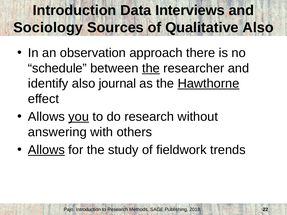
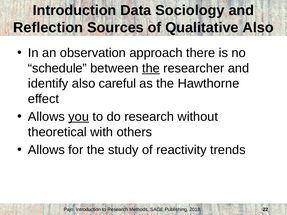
Interviews: Interviews -> Sociology (190, 10)
Sociology: Sociology -> Reflection (48, 28)
journal: journal -> careful (117, 84)
Hawthorne underline: present -> none (208, 84)
answering: answering -> theoretical (57, 132)
Allows underline: present -> none (46, 150)
fieldwork: fieldwork -> reactivity (181, 150)
